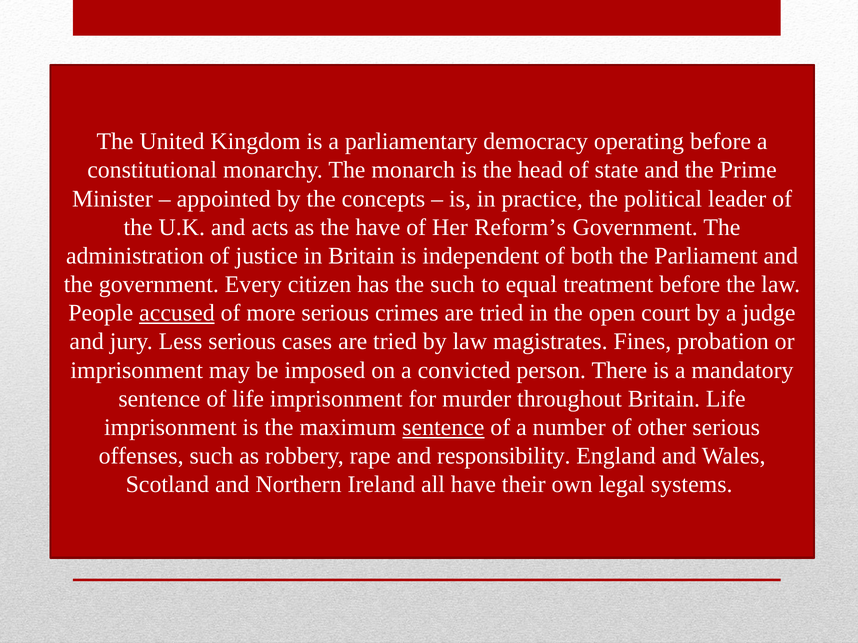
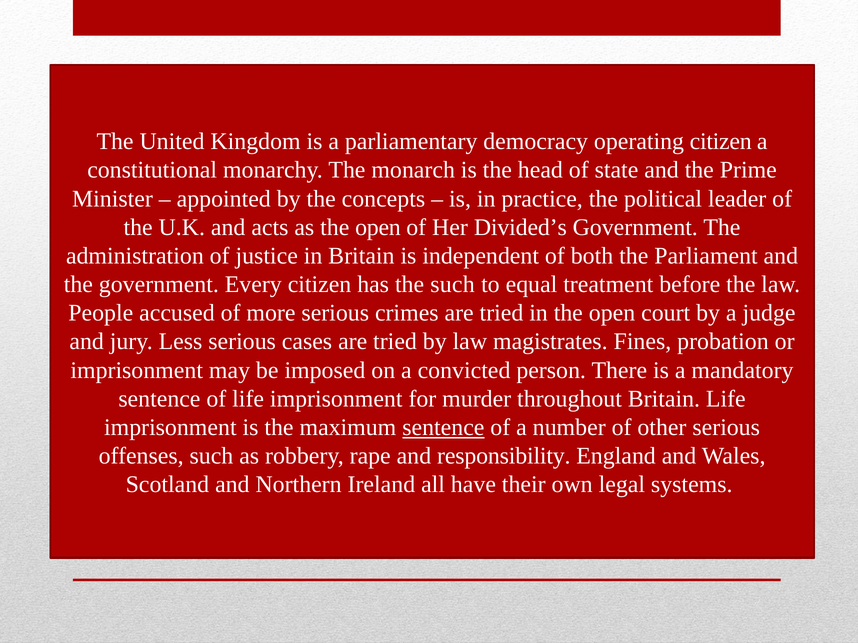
operating before: before -> citizen (721, 142)
as the have: have -> open (378, 227)
Reform’s: Reform’s -> Divided’s (520, 227)
accused underline: present -> none (177, 313)
